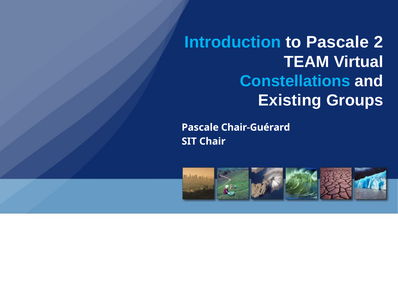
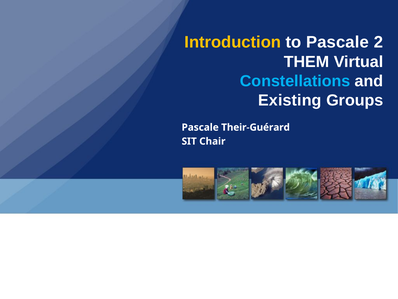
Introduction colour: light blue -> yellow (233, 42)
TEAM: TEAM -> THEM (307, 62)
Chair-Guérard: Chair-Guérard -> Their-Guérard (256, 127)
